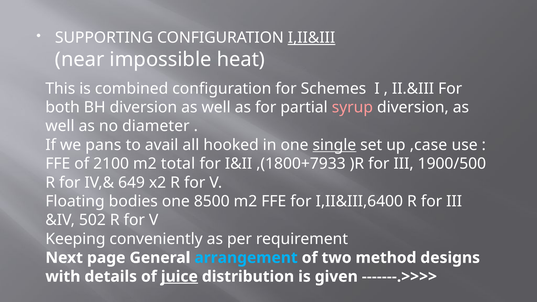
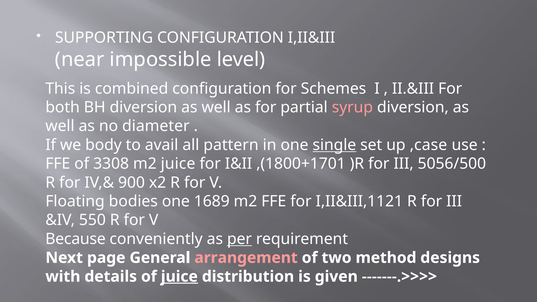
I,II&III underline: present -> none (312, 38)
heat: heat -> level (241, 60)
pans: pans -> body (103, 145)
hooked: hooked -> pattern (231, 145)
2100: 2100 -> 3308 (111, 164)
m2 total: total -> juice (178, 164)
,(1800+7933: ,(1800+7933 -> ,(1800+1701 (301, 164)
1900/500: 1900/500 -> 5056/500 (452, 164)
649: 649 -> 900 (132, 183)
8500: 8500 -> 1689 (212, 201)
I,II&III,6400: I,II&III,6400 -> I,II&III,1121 (359, 201)
502: 502 -> 550 (92, 220)
Keeping: Keeping -> Because (75, 239)
per underline: none -> present (239, 239)
arrangement colour: light blue -> pink (246, 258)
